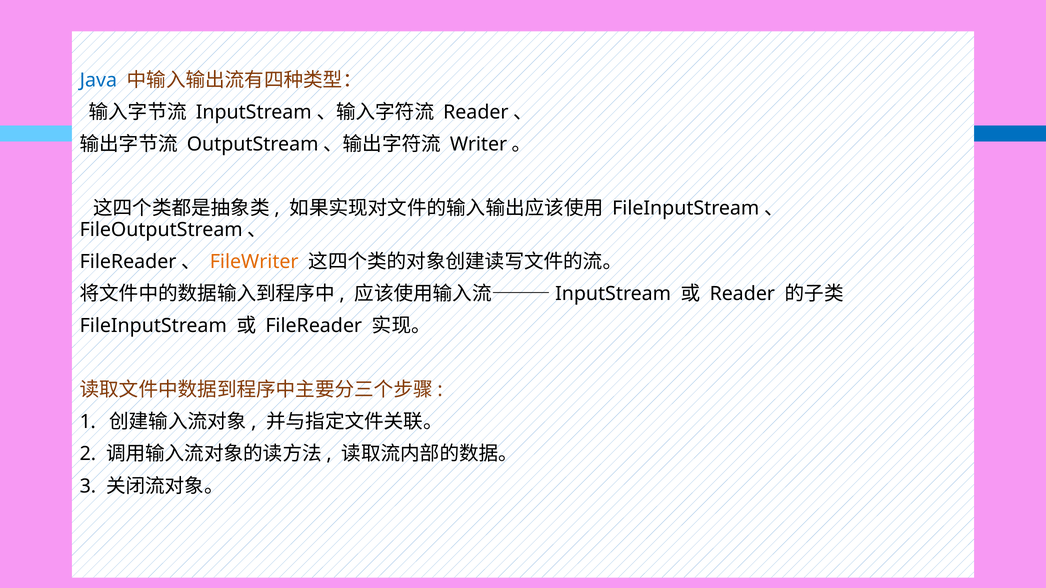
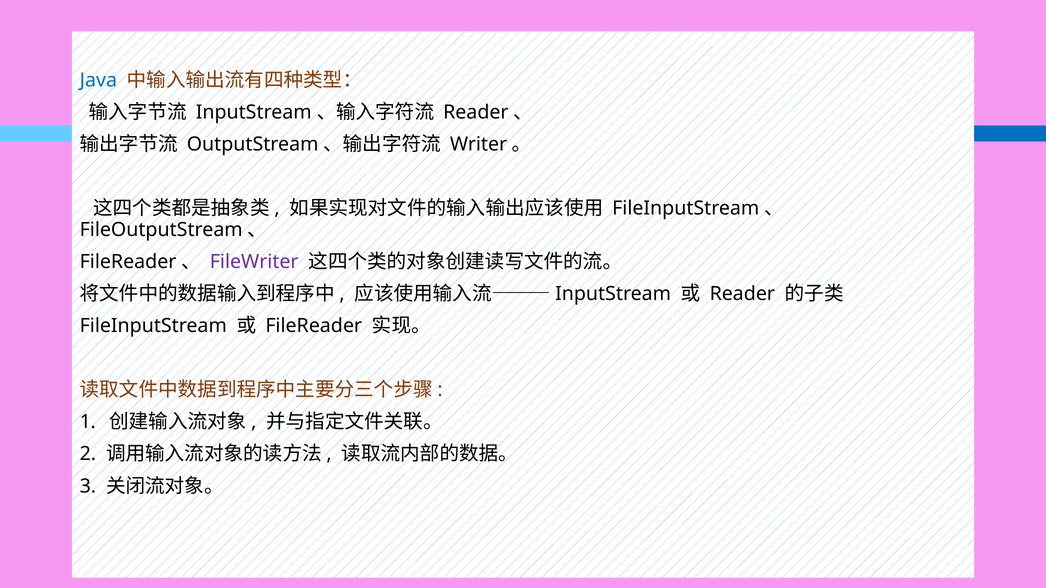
FileWriter colour: orange -> purple (254, 262)
